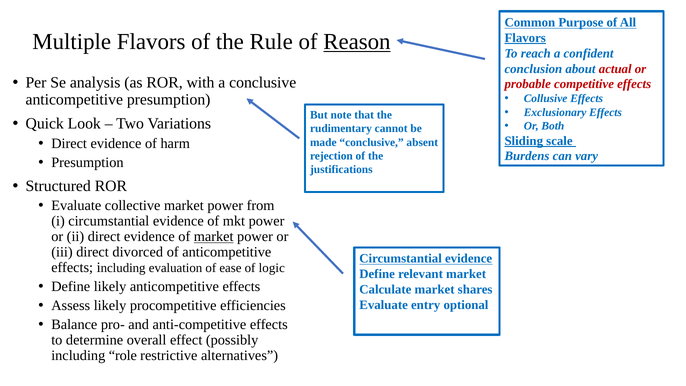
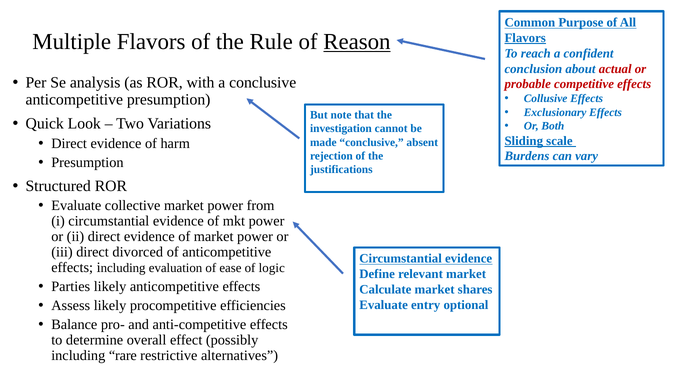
rudimentary: rudimentary -> investigation (341, 128)
market underline: present -> none (214, 237)
Define: Define -> Parties (71, 286)
role: role -> rare (123, 355)
